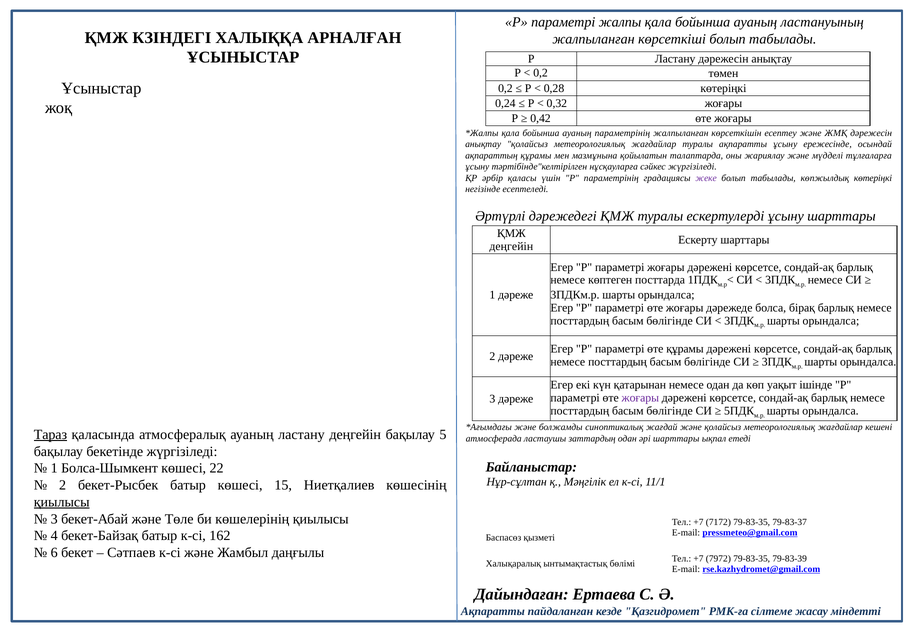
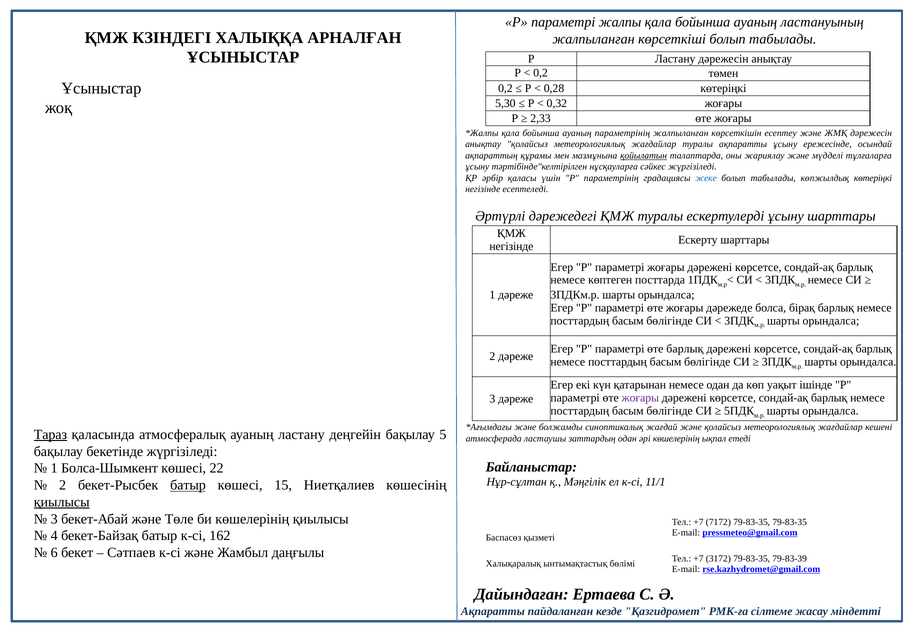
0,24: 0,24 -> 5,30 (505, 103)
0,42: 0,42 -> 2,33 (541, 118)
қойылатын underline: none -> present (644, 156)
жеке colour: purple -> blue (706, 178)
деңгейін: деңгейін -> негізінде (511, 247)
өте құрамы: құрамы -> барлық (685, 349)
әрі шарттары: шарттары -> көшелерінің (676, 439)
батыр underline: none -> present (188, 486)
79-83-35 79-83-37: 79-83-37 -> 79-83-35 (790, 523)
7972: 7972 -> 3172 (718, 559)
